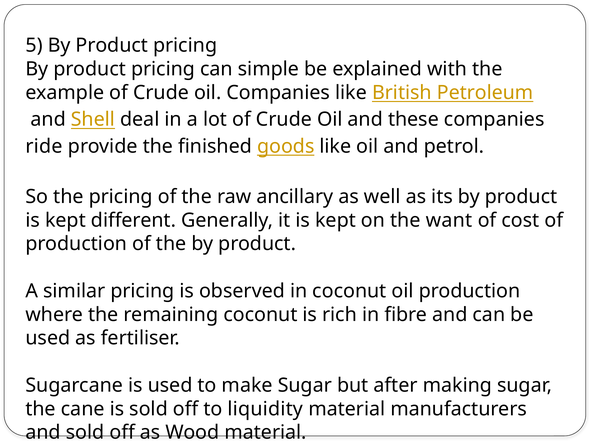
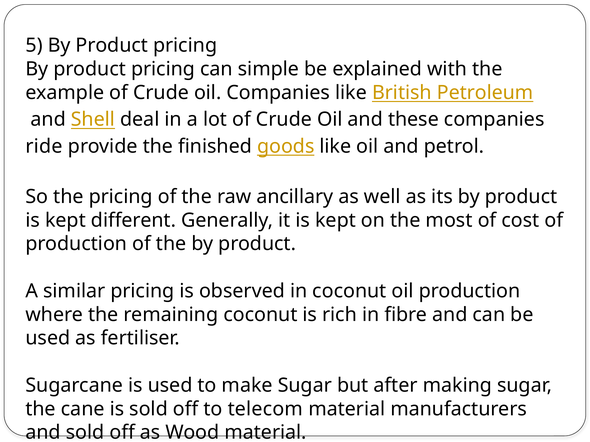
want: want -> most (449, 221)
liquidity: liquidity -> telecom (265, 409)
